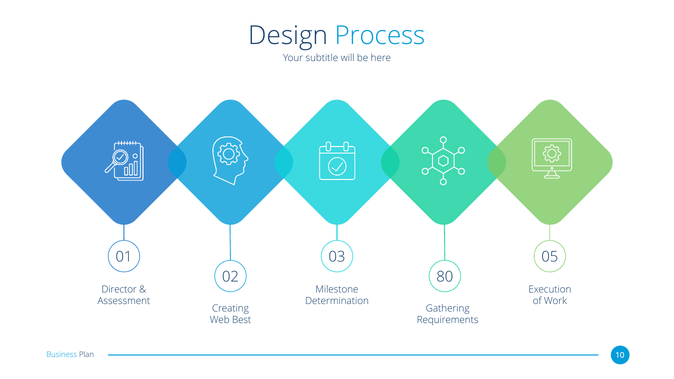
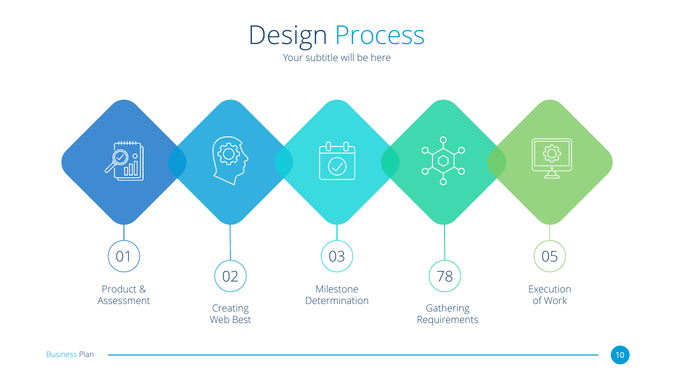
80: 80 -> 78 (445, 277)
Director: Director -> Product (119, 289)
